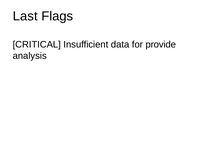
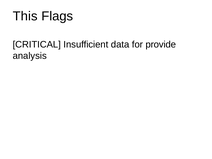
Last: Last -> This (25, 16)
